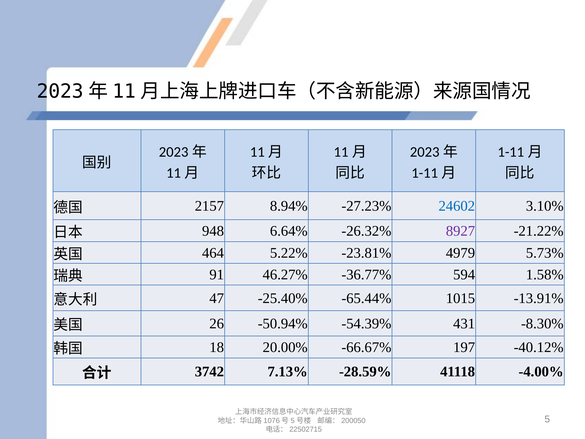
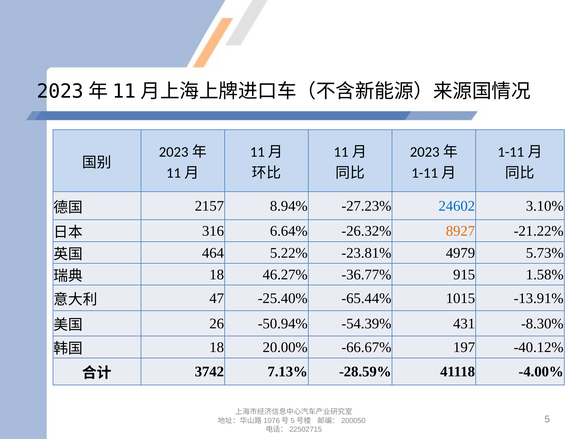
948: 948 -> 316 (213, 231)
8927 colour: purple -> orange (460, 231)
91: 91 -> 18 (217, 274)
594: 594 -> 915 (464, 274)
